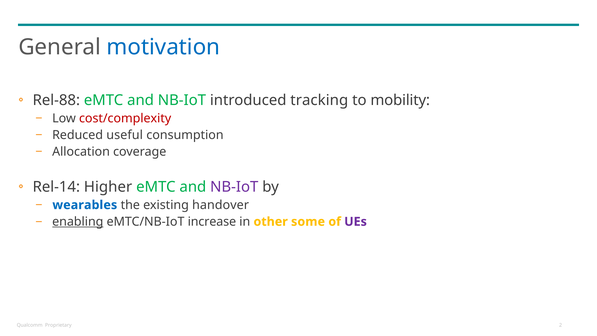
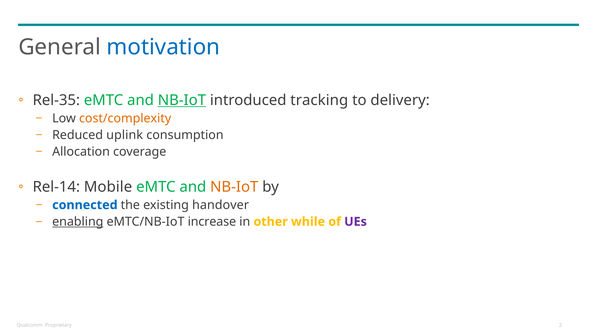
Rel-88: Rel-88 -> Rel-35 (56, 100)
NB-IoT underline: none -> present (182, 100)
mobility: mobility -> delivery (400, 100)
cost/complexity colour: red -> orange (125, 118)
useful: useful -> uplink (125, 135)
Higher: Higher -> Mobile (108, 187)
NB-IoT colour: purple -> orange (234, 187)
wearables: wearables -> connected (85, 205)
some: some -> while (308, 222)
